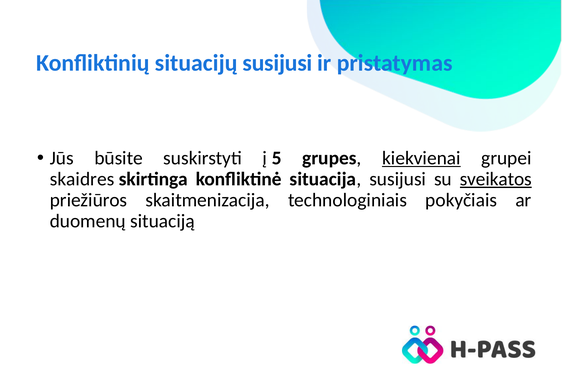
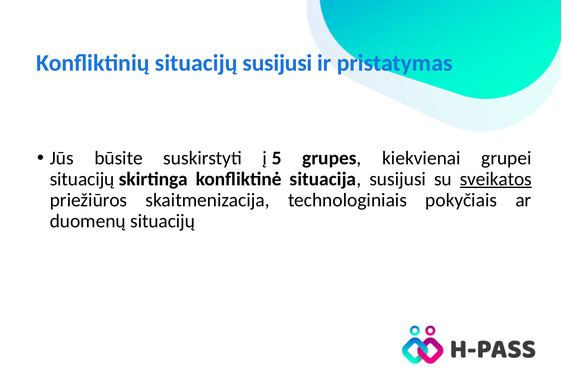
kiekvienai underline: present -> none (421, 158)
skaidres: skaidres -> situacijų (82, 179)
duomenų situaciją: situaciją -> situacijų (163, 221)
